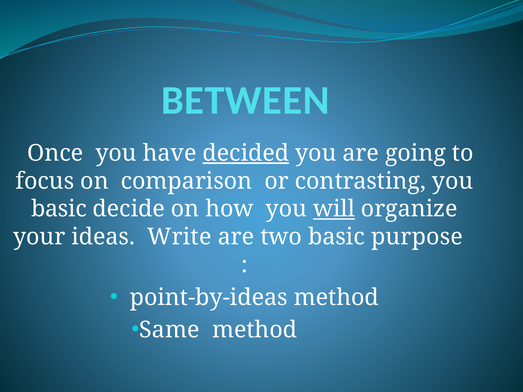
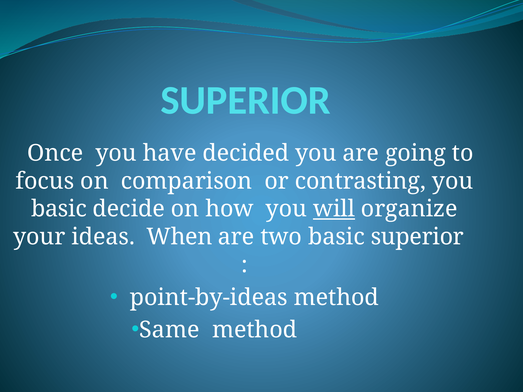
BETWEEN: BETWEEN -> SUPERIOR (246, 100)
decided underline: present -> none (246, 153)
Write: Write -> When (180, 237)
basic purpose: purpose -> superior (417, 237)
